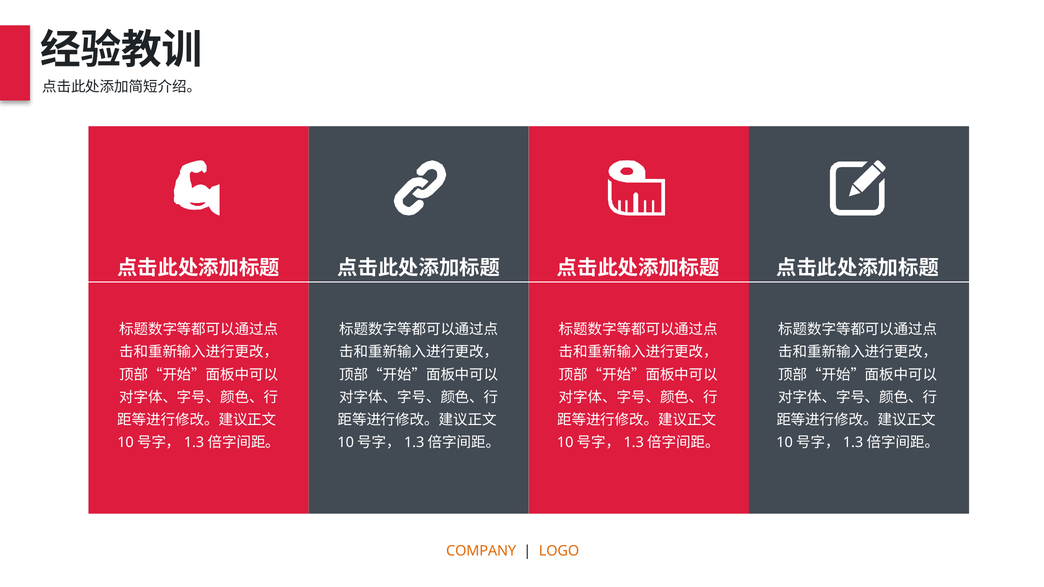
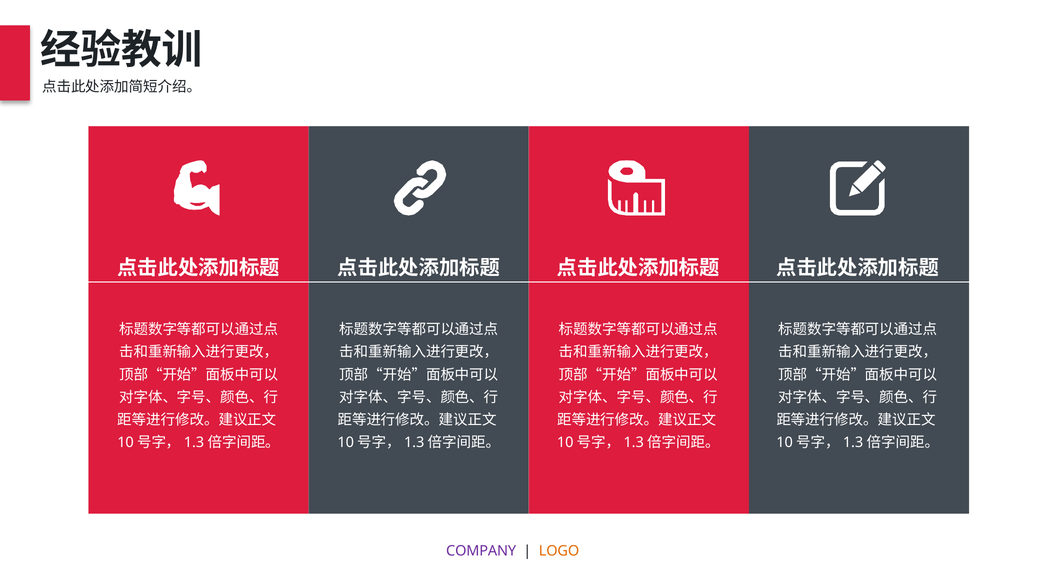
COMPANY colour: orange -> purple (481, 551)
